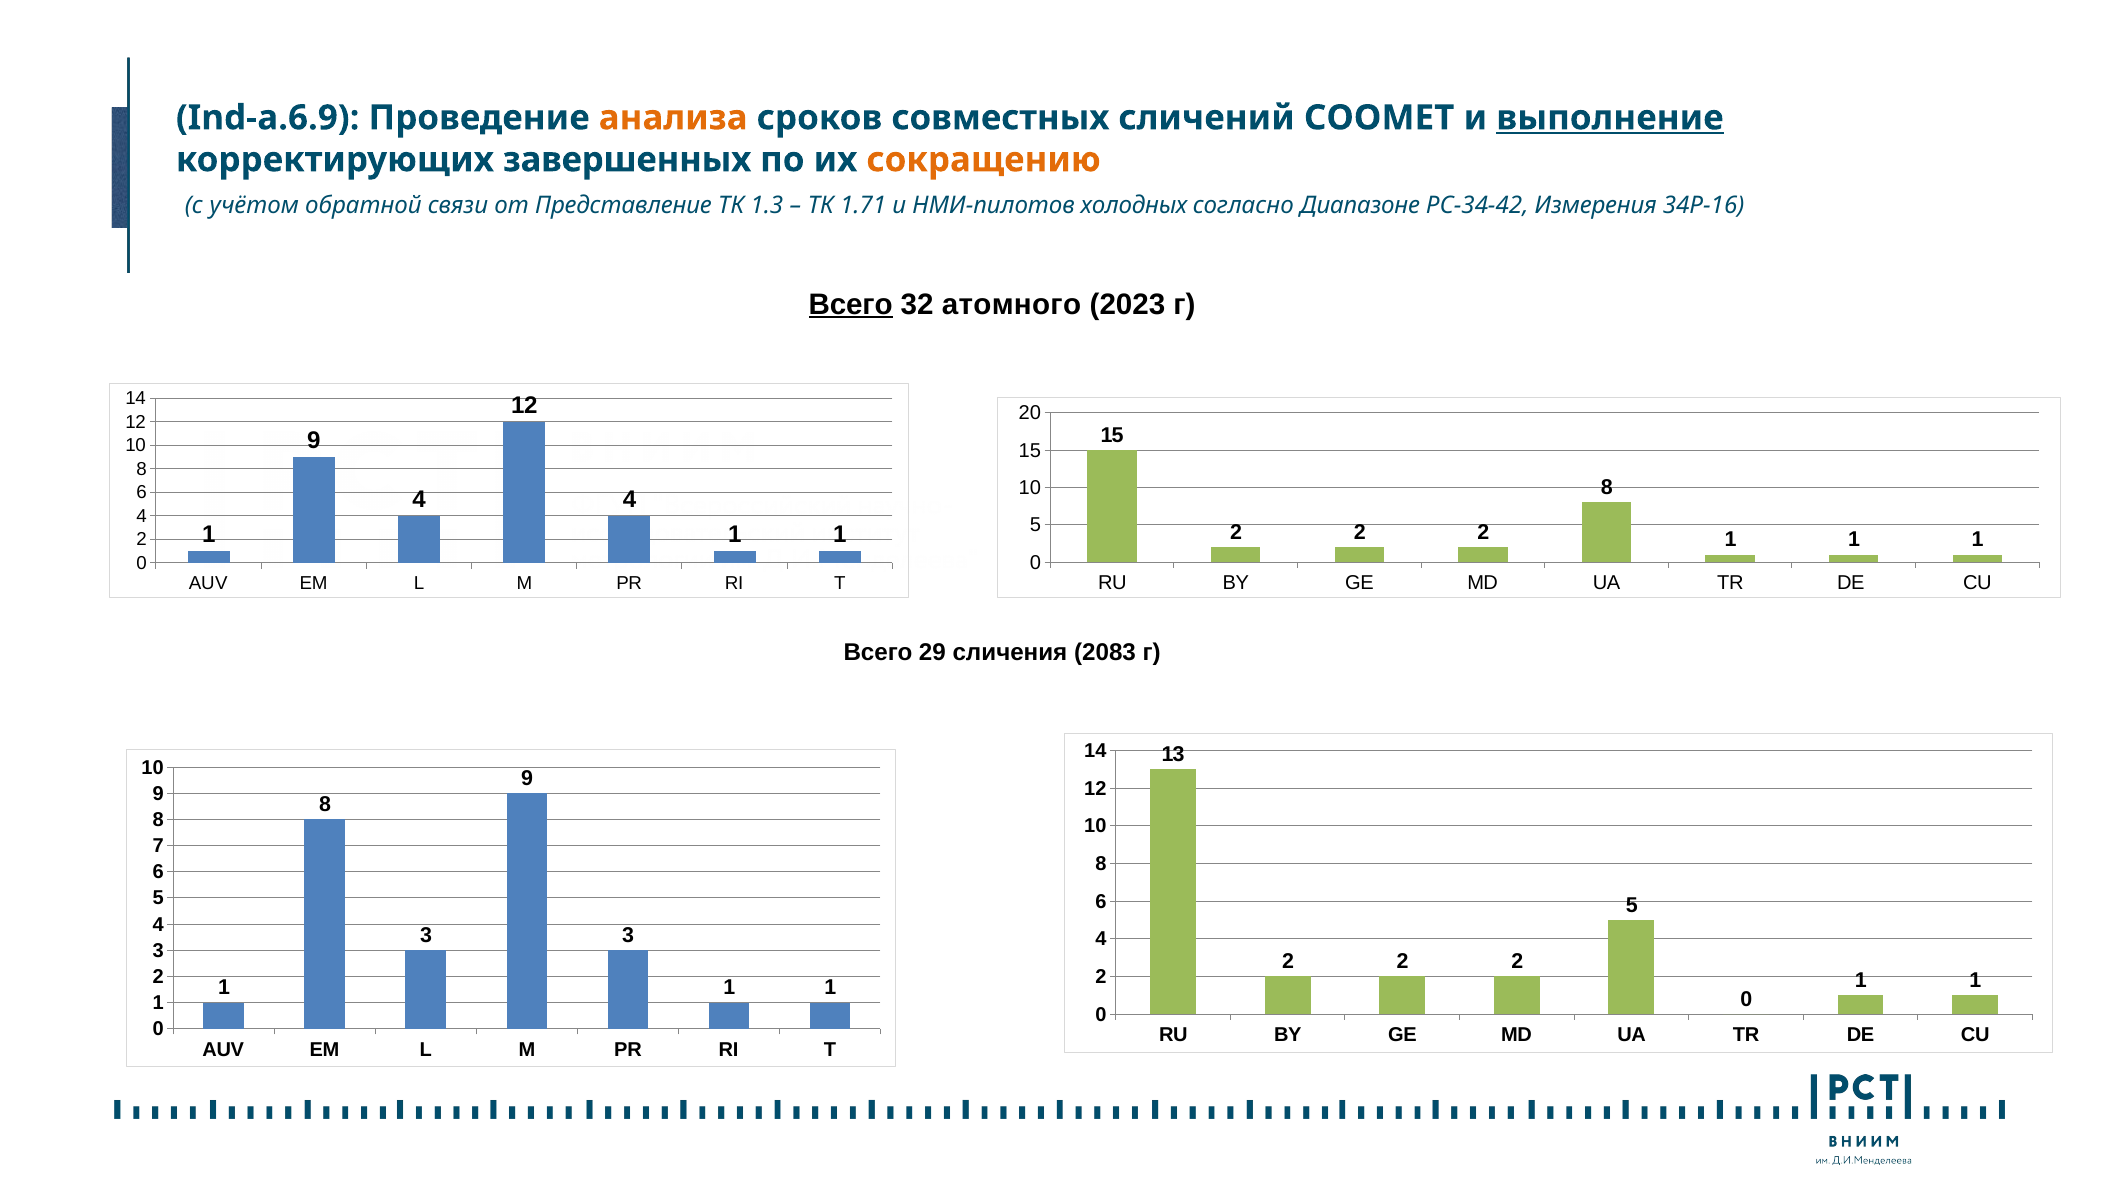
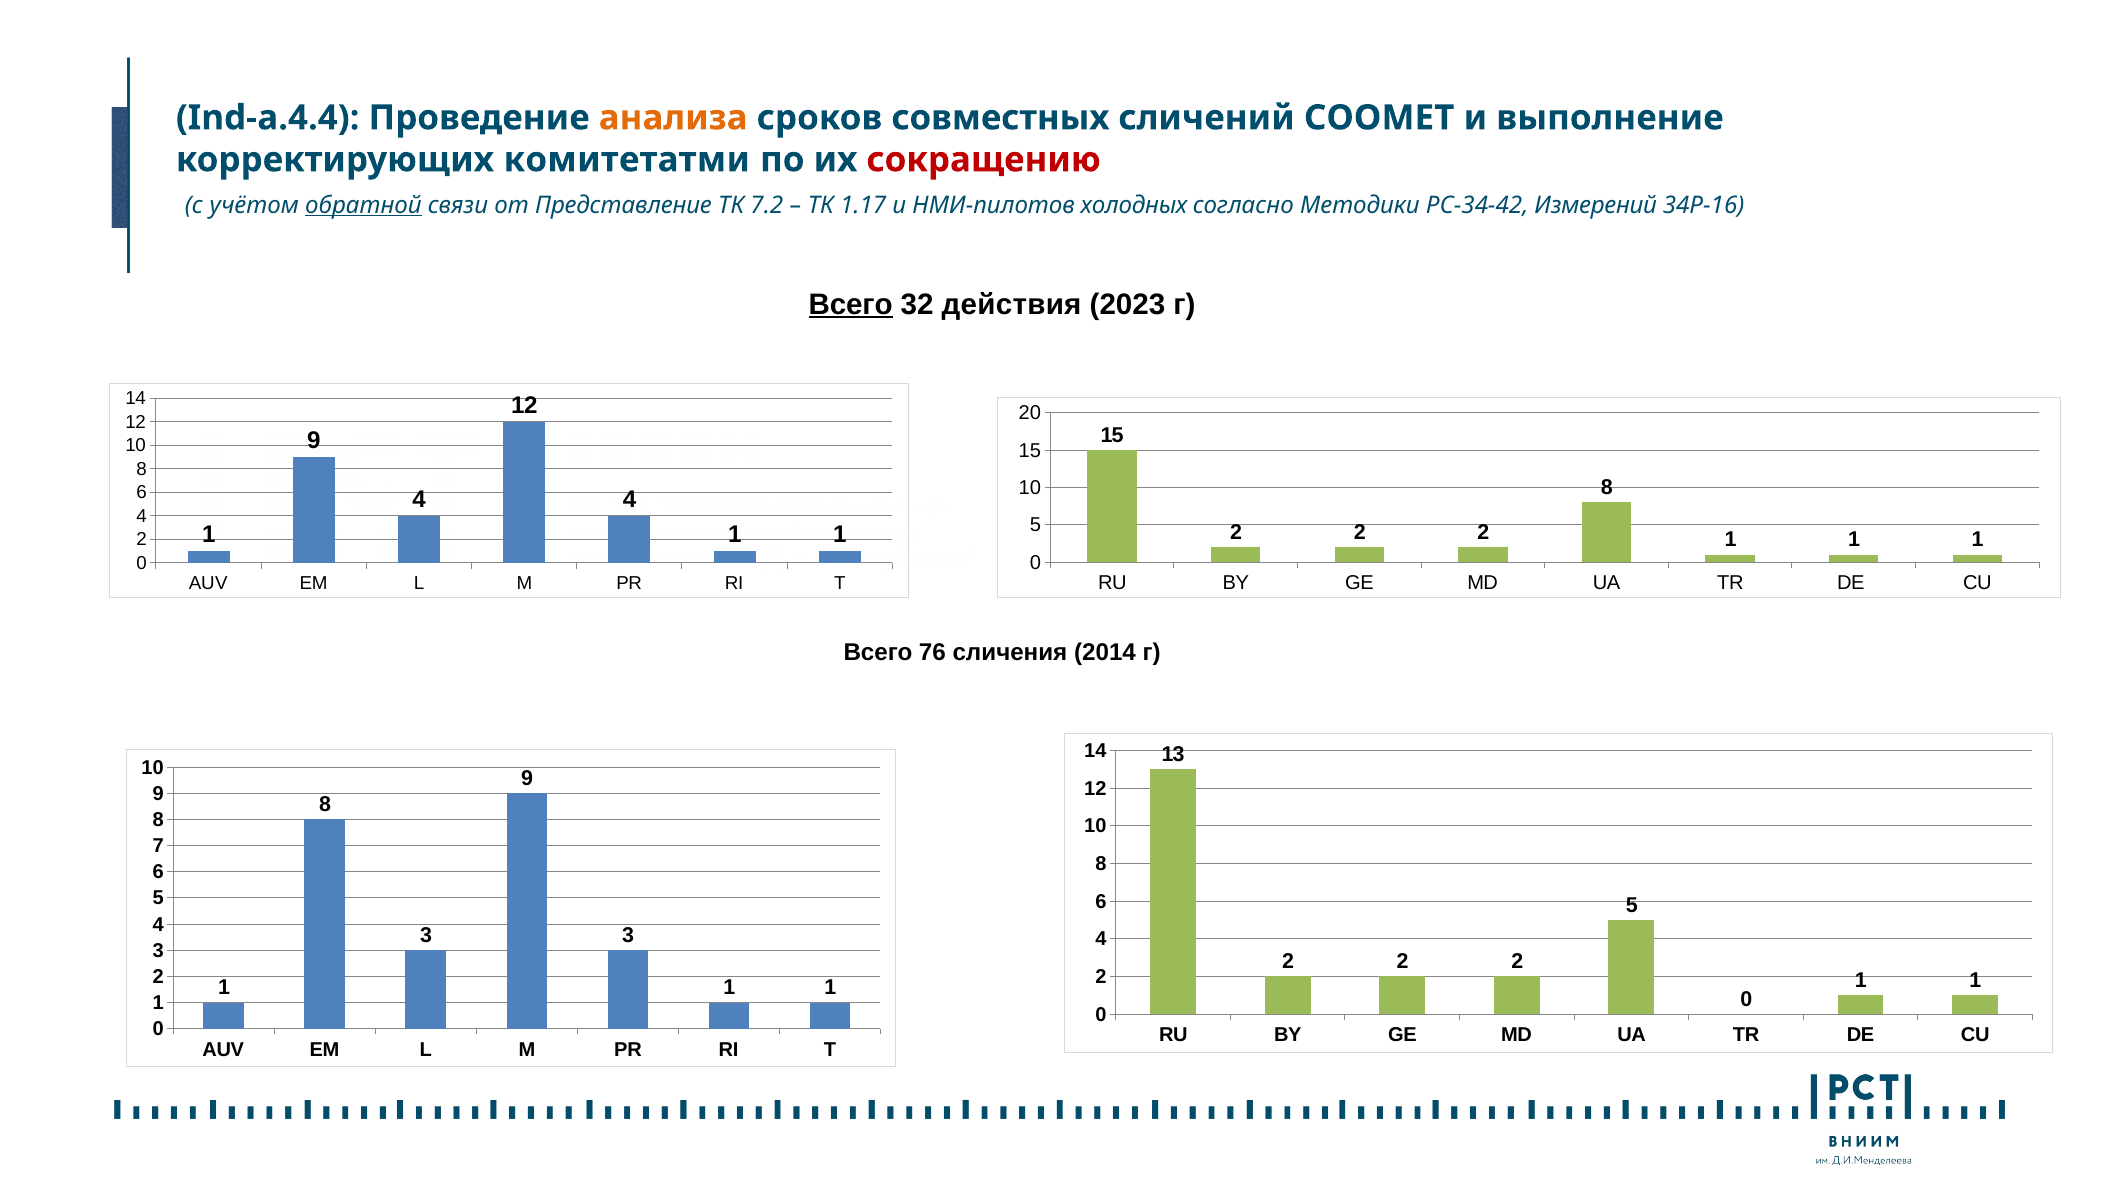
Ind-a.6.9: Ind-a.6.9 -> Ind-a.4.4 (268, 118)
выполнение underline: present -> none (1610, 118)
завершенных: завершенных -> комитетатми (627, 160)
сокращению colour: orange -> red (984, 160)
обратной underline: none -> present (363, 205)
1.3: 1.3 -> 7.2 (767, 205)
1.71: 1.71 -> 1.17 (863, 205)
Диапазоне: Диапазоне -> Методики (1360, 205)
Измерения: Измерения -> Измерений (1596, 205)
атомного: атомного -> действия (1012, 304)
29: 29 -> 76 (932, 653)
2083: 2083 -> 2014 (1105, 653)
